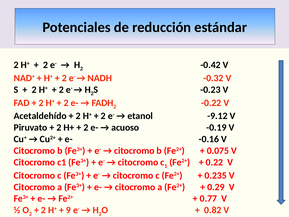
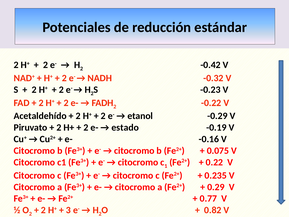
-9.12: -9.12 -> -0.29 (217, 116)
acuoso: acuoso -> estado (125, 127)
9: 9 -> 3 (68, 210)
